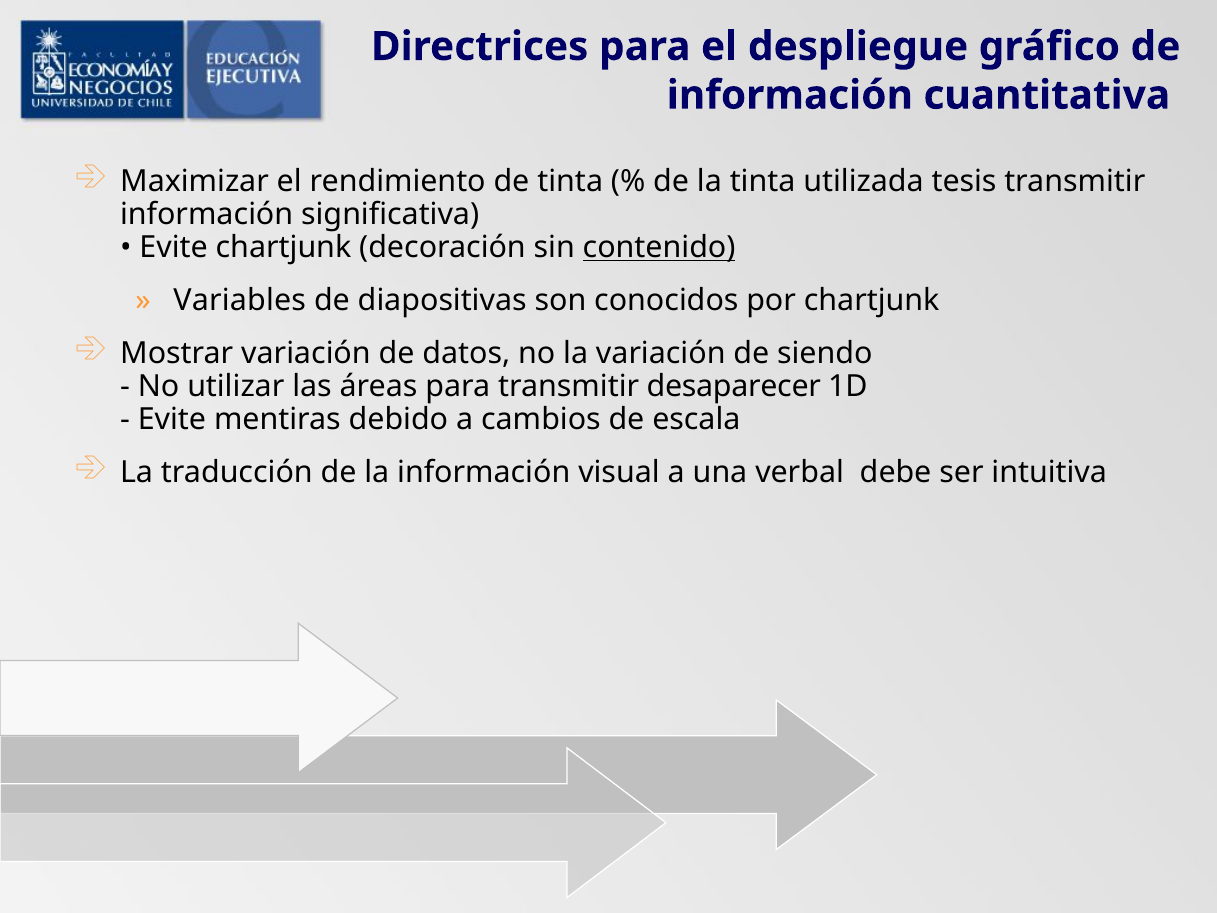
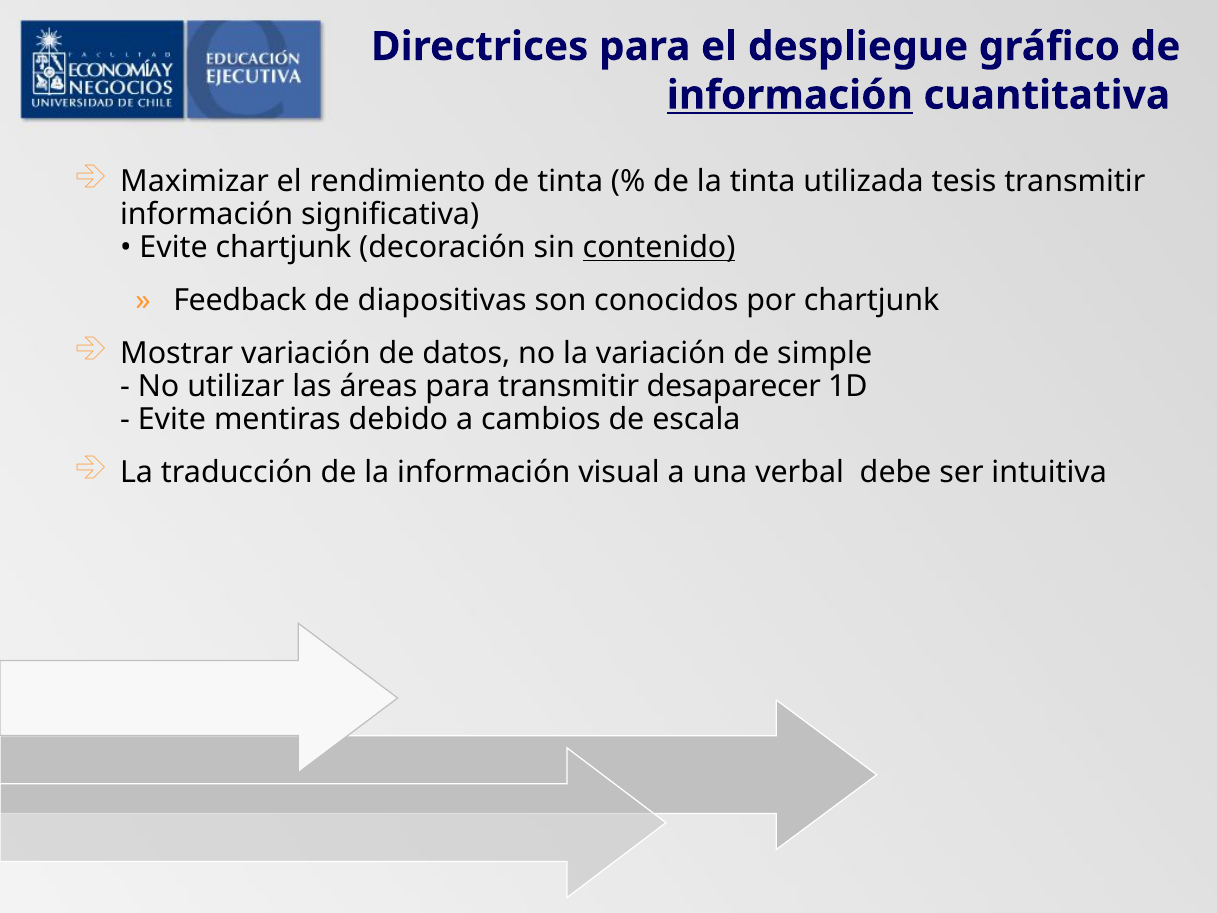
información underline: none -> present (790, 95)
Variables: Variables -> Feedback (240, 301)
siendo: siendo -> simple (825, 354)
